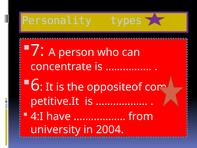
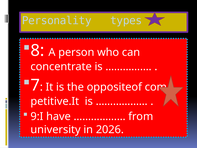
7: 7 -> 8 (37, 50)
6: 6 -> 7 (35, 85)
4:I: 4:I -> 9:I (37, 116)
2004: 2004 -> 2026 (110, 129)
